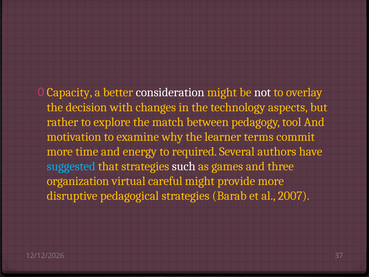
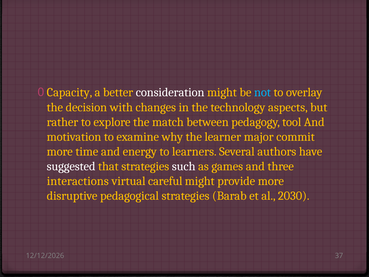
not colour: white -> light blue (262, 92)
terms: terms -> major (259, 137)
required: required -> learners (194, 151)
suggested colour: light blue -> white (71, 166)
organization: organization -> interactions (78, 181)
2007: 2007 -> 2030 (294, 196)
